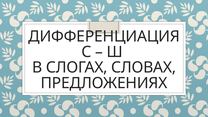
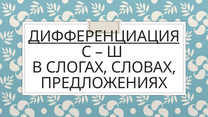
ДИФФЕРЕНЦИАЦИЯ underline: none -> present (104, 36)
